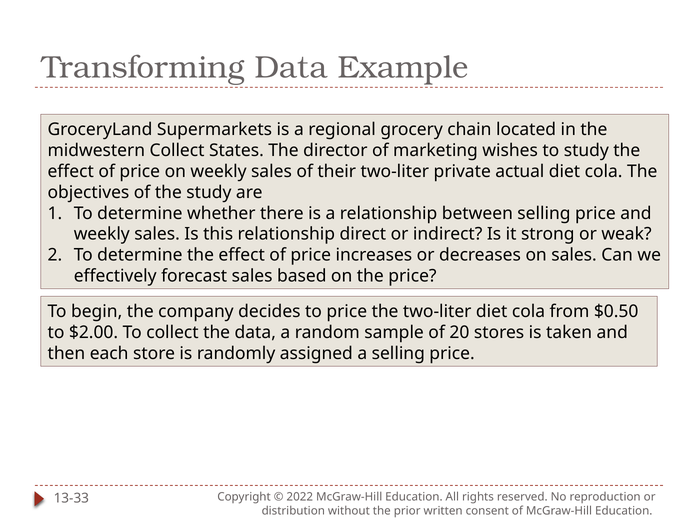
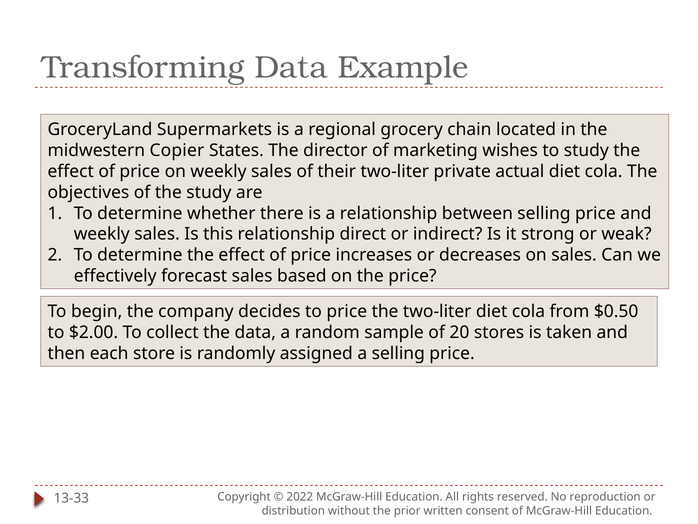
midwestern Collect: Collect -> Copier (177, 150)
